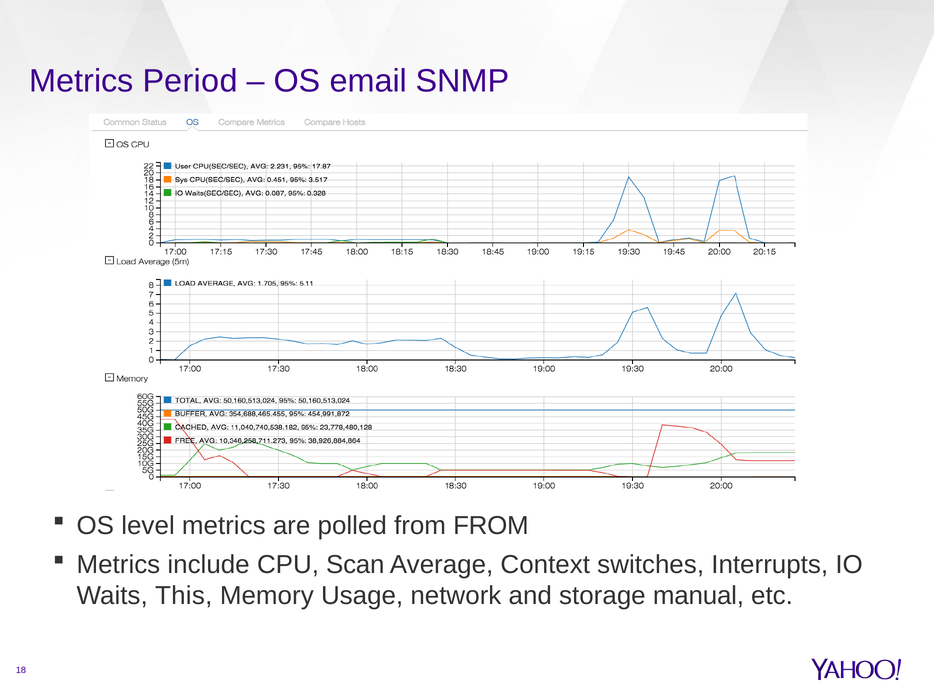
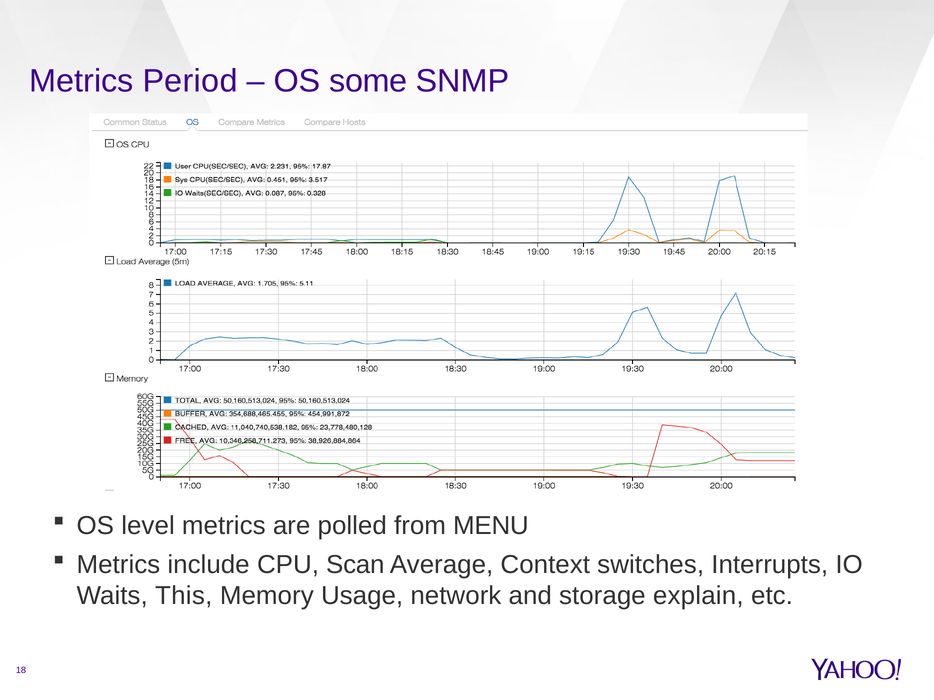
email: email -> some (368, 81)
from FROM: FROM -> MENU (491, 526)
manual: manual -> explain (698, 596)
